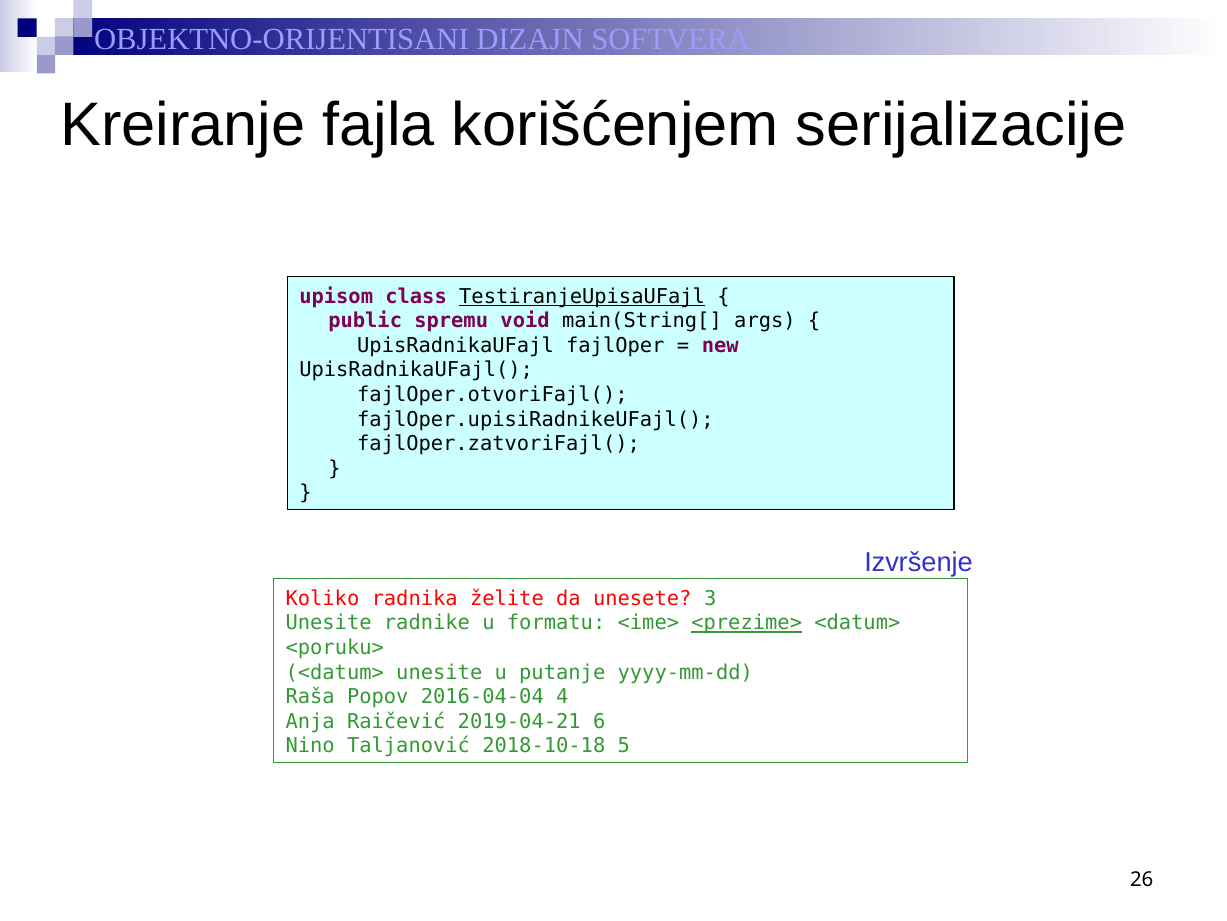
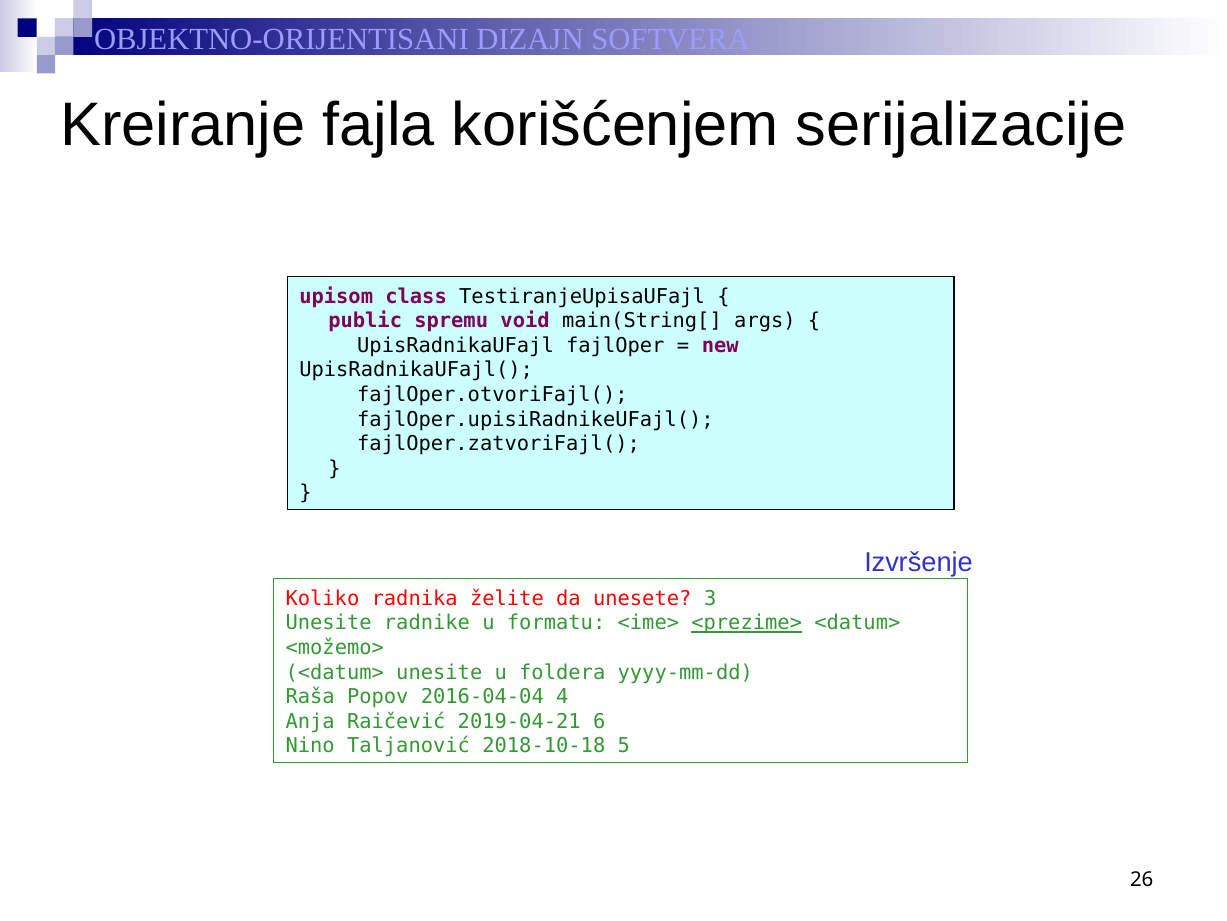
TestiranjeUpisaUFajl underline: present -> none (582, 296)
<poruku>: <poruku> -> <možemo> (335, 647)
putanje: putanje -> foldera (562, 672)
